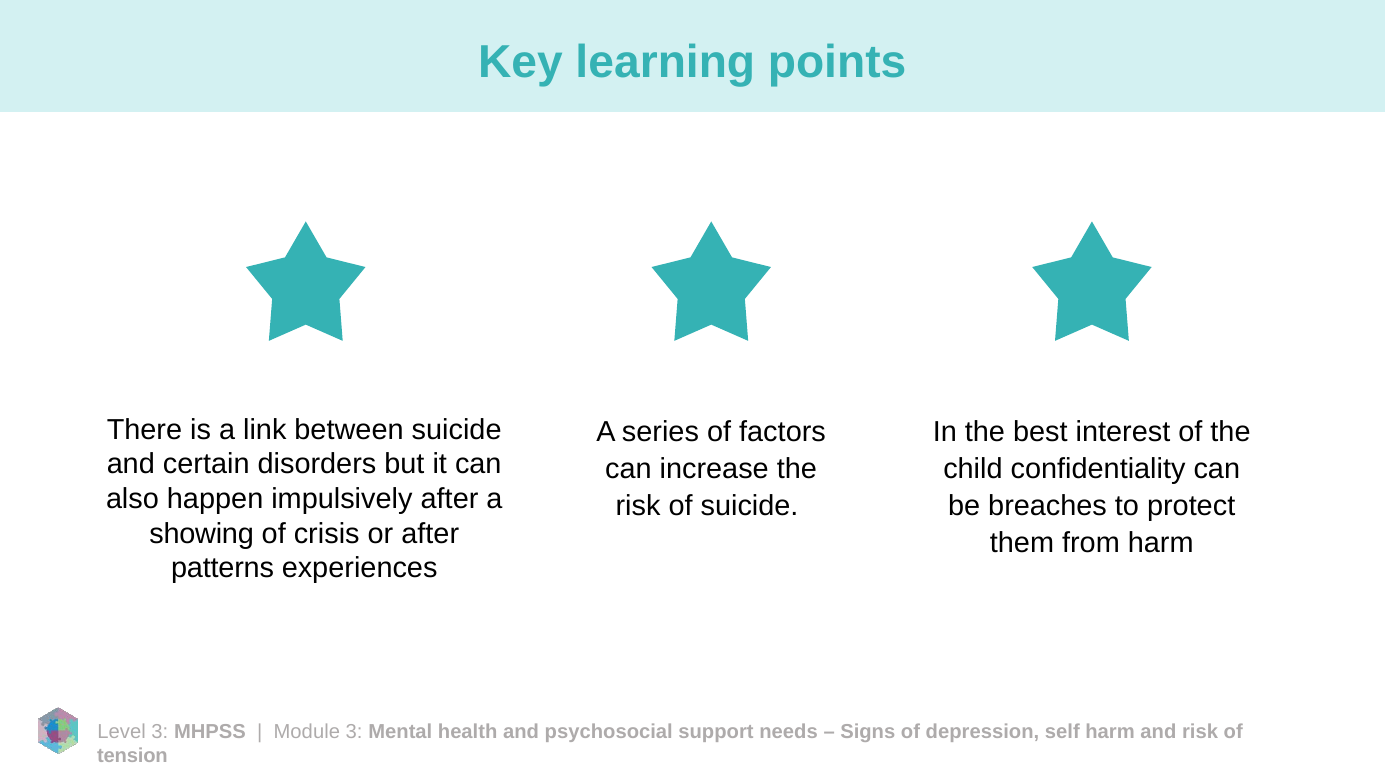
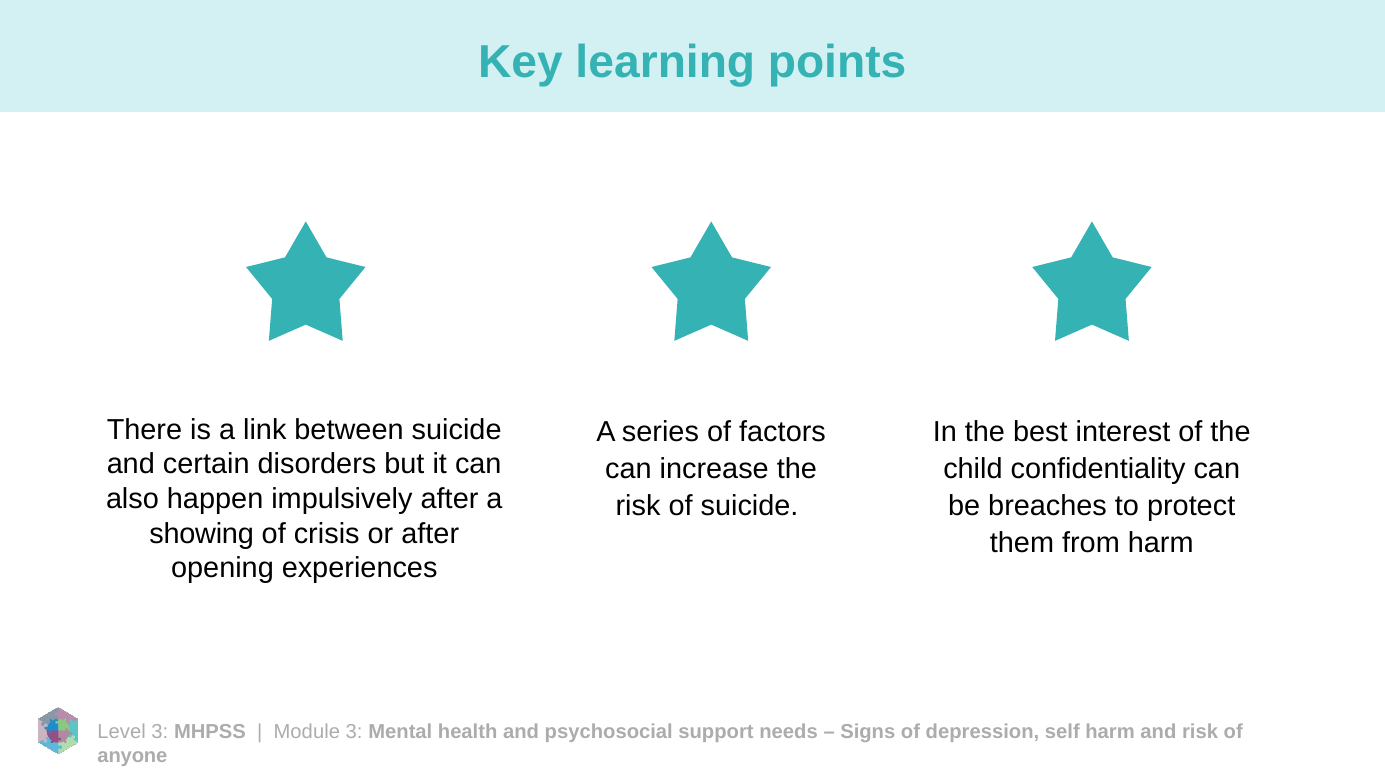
patterns: patterns -> opening (222, 568)
tension: tension -> anyone (132, 756)
